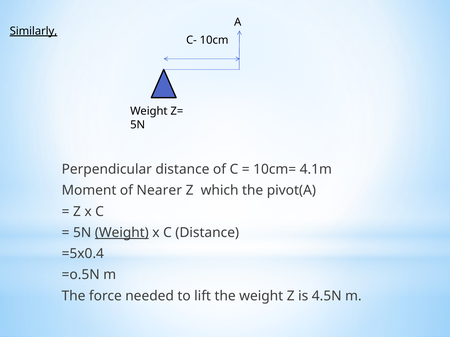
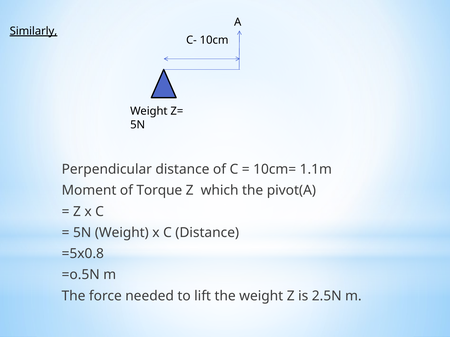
4.1m: 4.1m -> 1.1m (316, 170)
Nearer: Nearer -> Torque (159, 191)
Weight underline: present -> none (122, 233)
=5x0.4: =5x0.4 -> =5x0.8 (83, 254)
4.5N: 4.5N -> 2.5N (327, 296)
